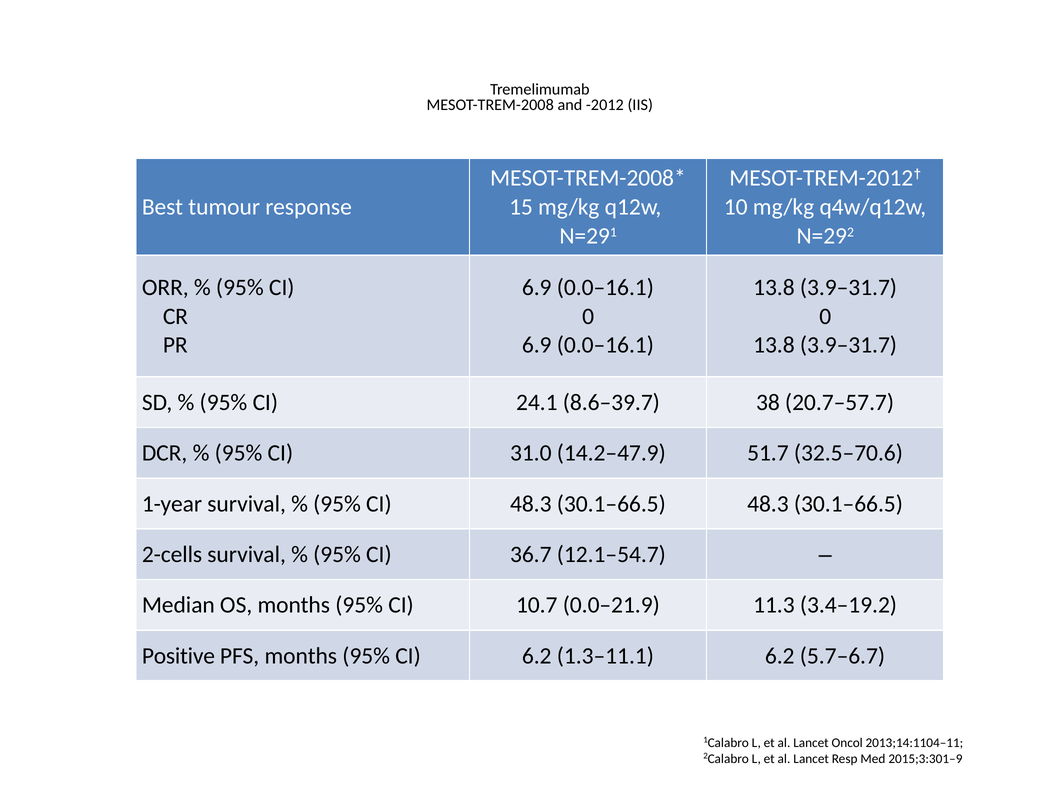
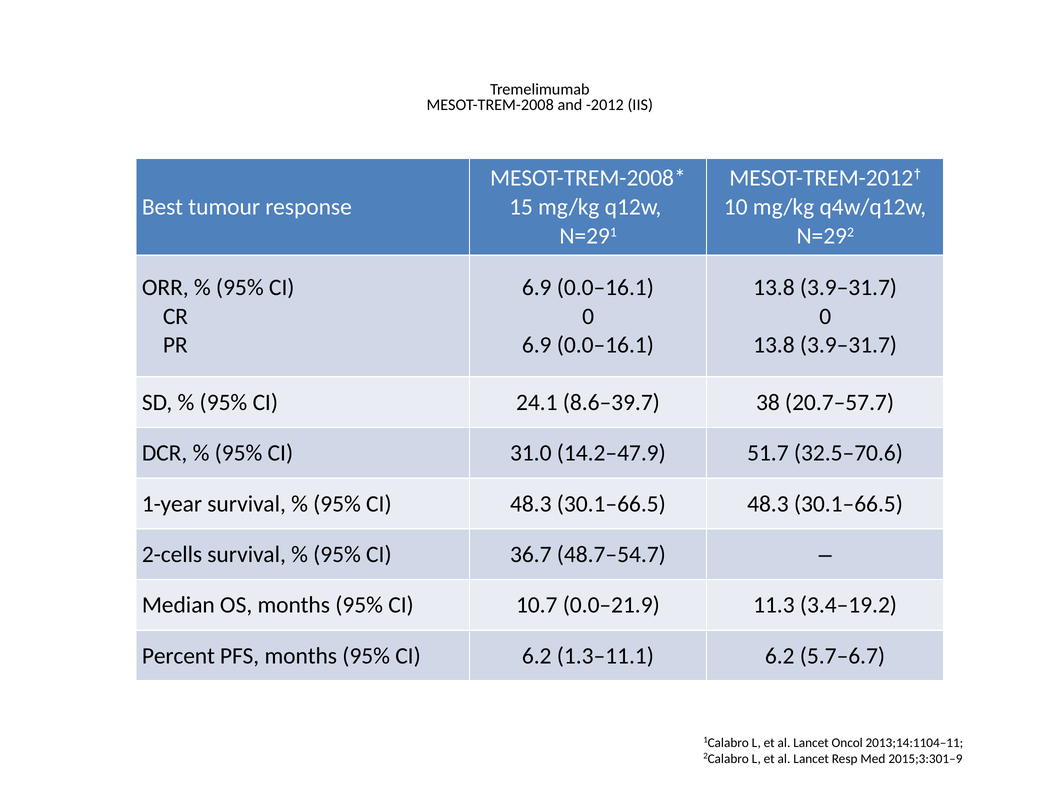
12.1–54.7: 12.1–54.7 -> 48.7–54.7 (611, 554)
Positive: Positive -> Percent (178, 655)
